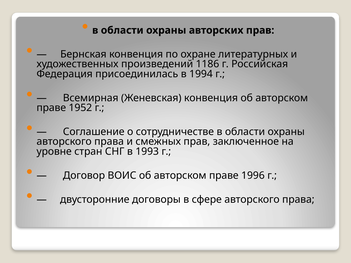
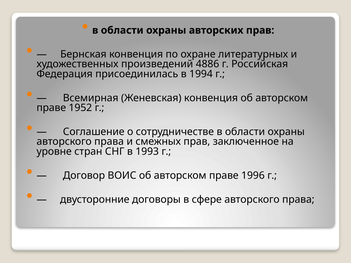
1186: 1186 -> 4886 (207, 64)
